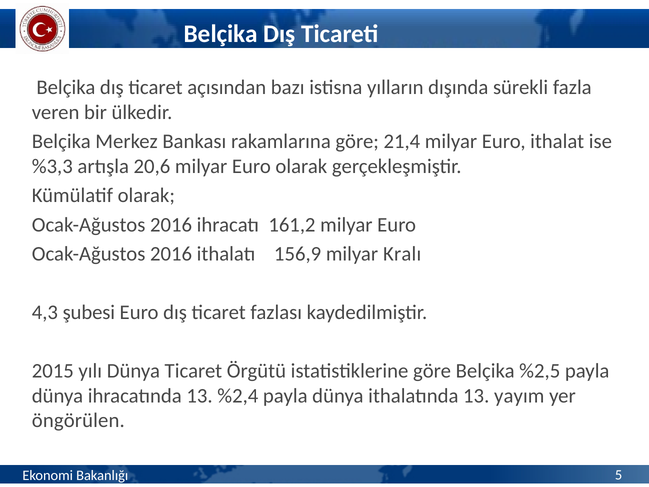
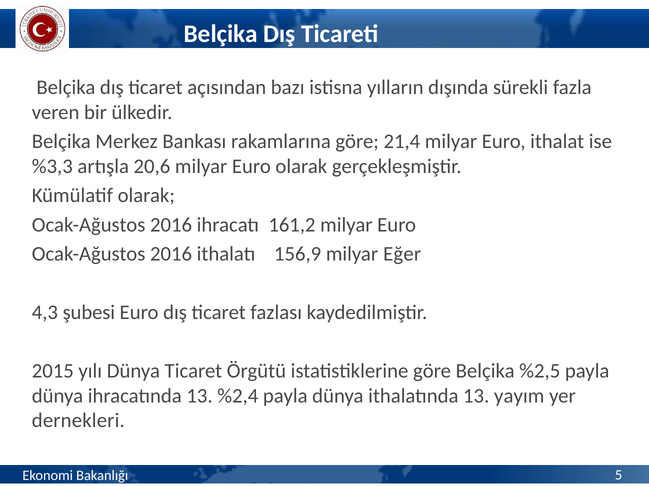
Kralı: Kralı -> Eğer (402, 254)
öngörülen: öngörülen -> dernekleri (78, 420)
